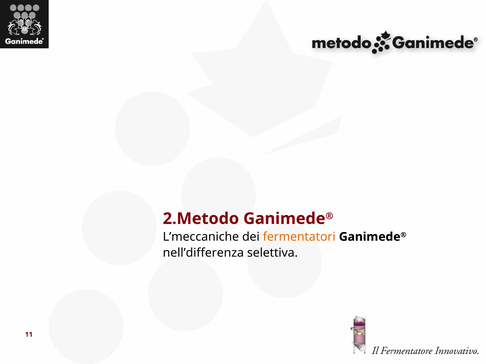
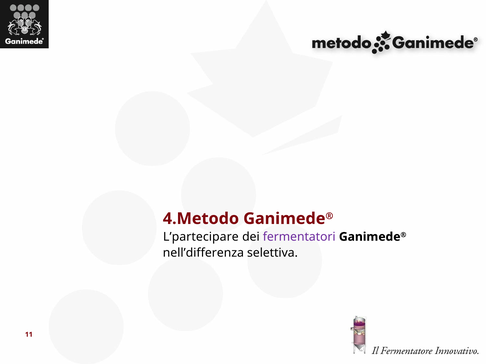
2.Metodo: 2.Metodo -> 4.Metodo (201, 219)
L’meccaniche: L’meccaniche -> L’partecipare (201, 237)
fermentatori colour: orange -> purple (299, 237)
